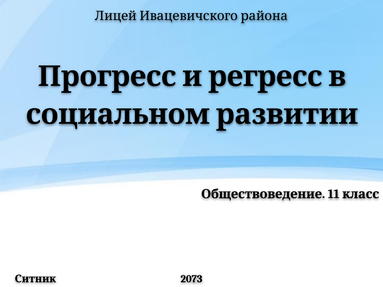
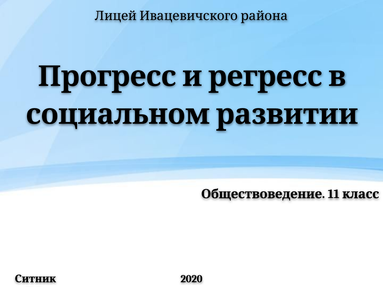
2073: 2073 -> 2020 (192, 279)
